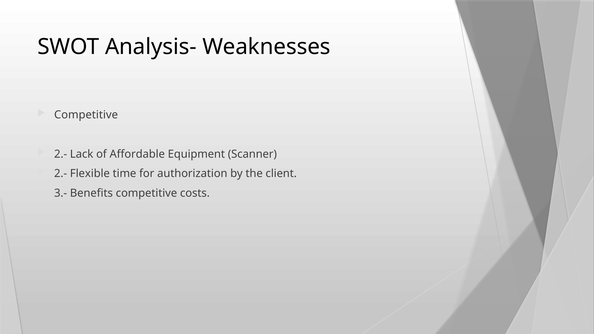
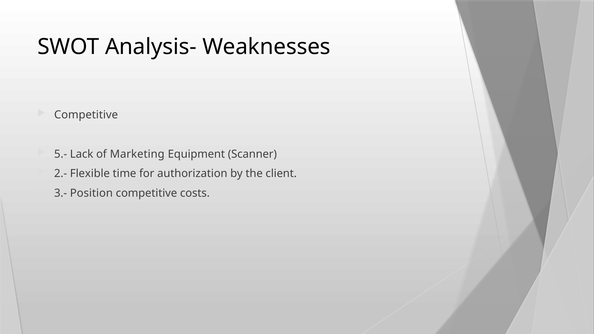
2.-: 2.- -> 5.- (61, 154)
Affordable: Affordable -> Marketing (137, 154)
Benefits: Benefits -> Position (91, 193)
